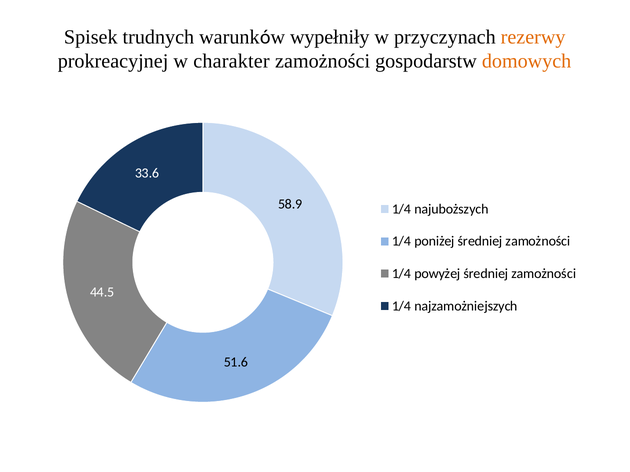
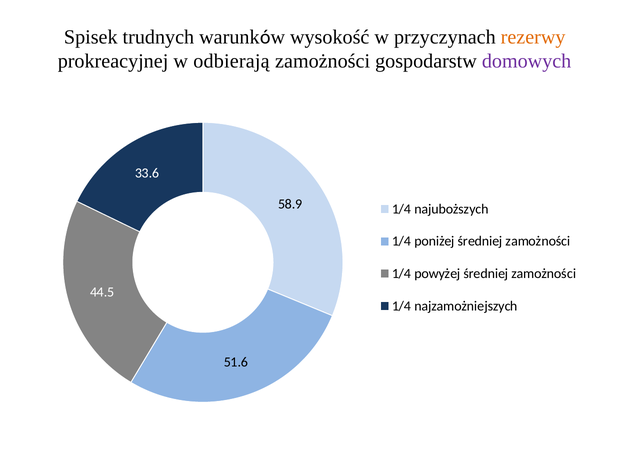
wypełniły: wypełniły -> wysokość (330, 37)
charakter: charakter -> odbierają (231, 61)
domowych colour: orange -> purple (527, 61)
